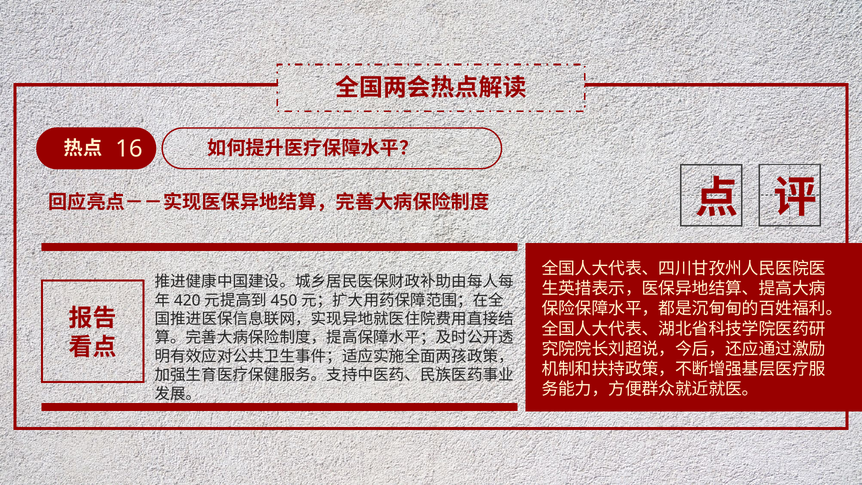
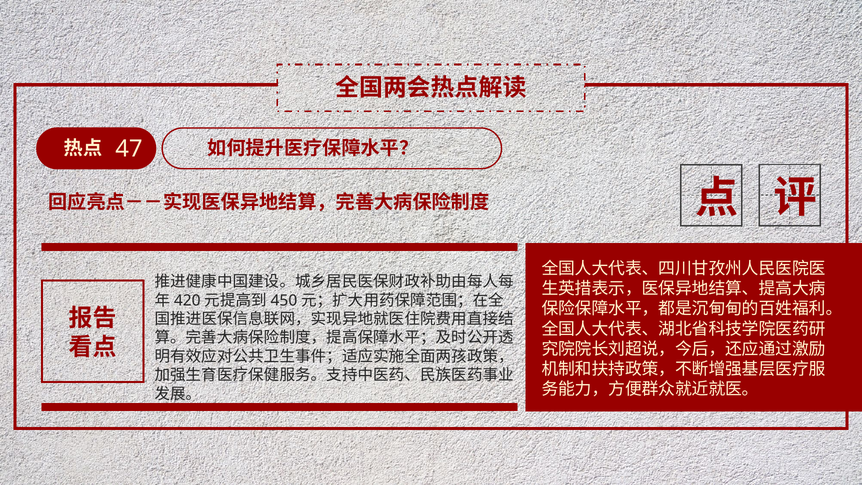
16: 16 -> 47 (129, 149)
